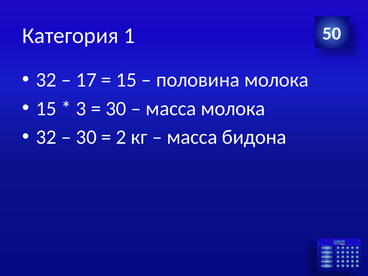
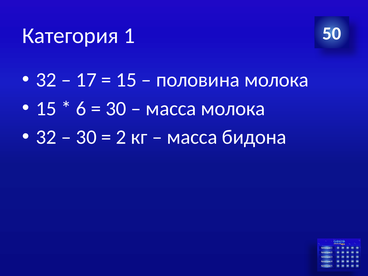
3: 3 -> 6 (81, 109)
